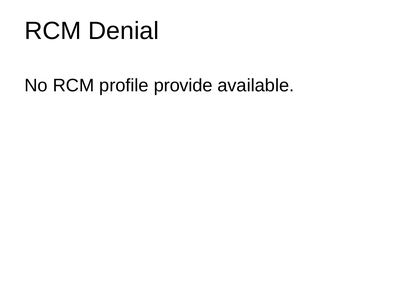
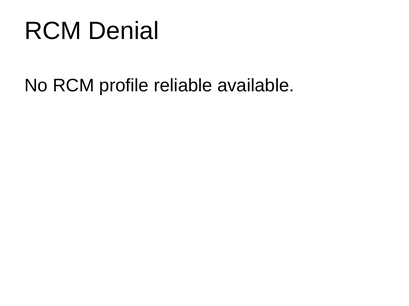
provide: provide -> reliable (183, 86)
